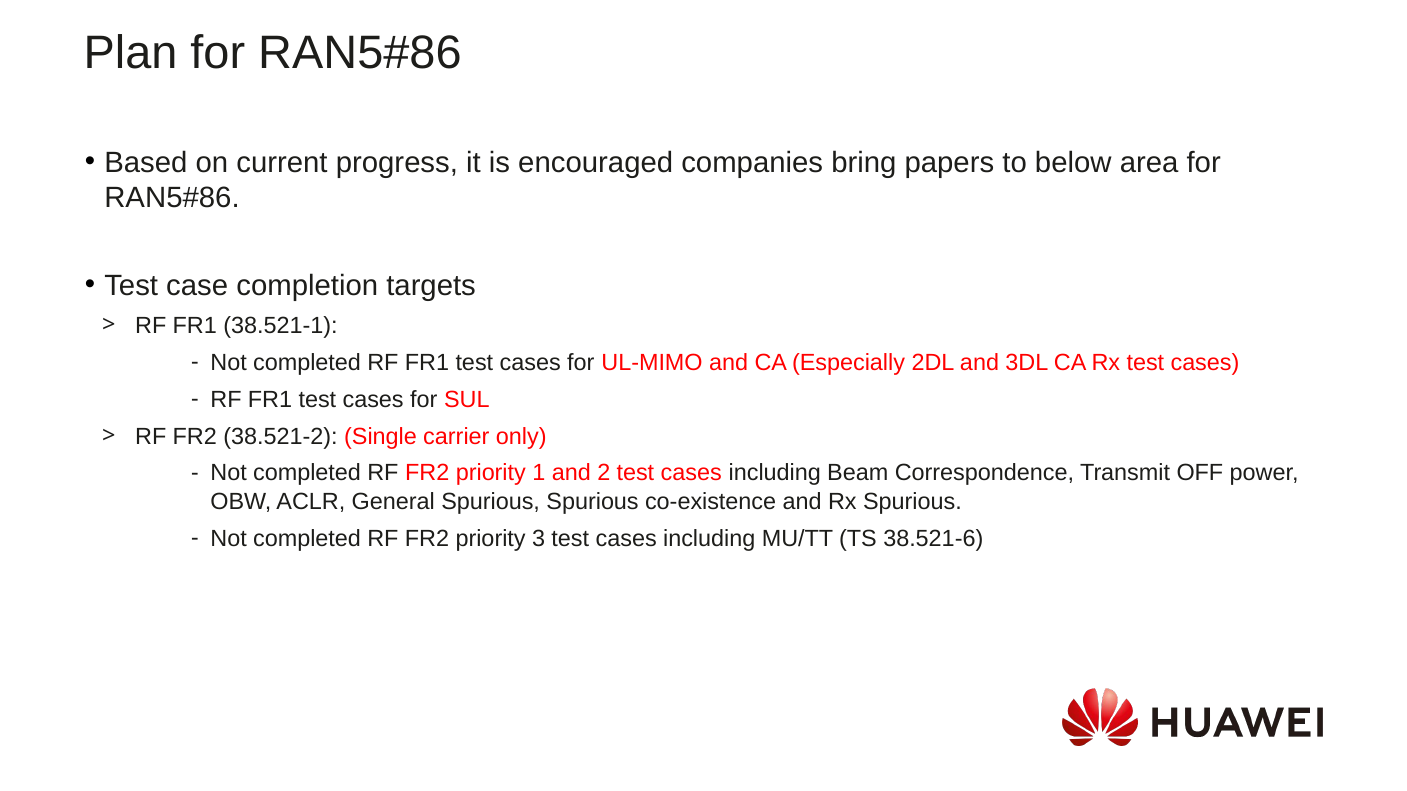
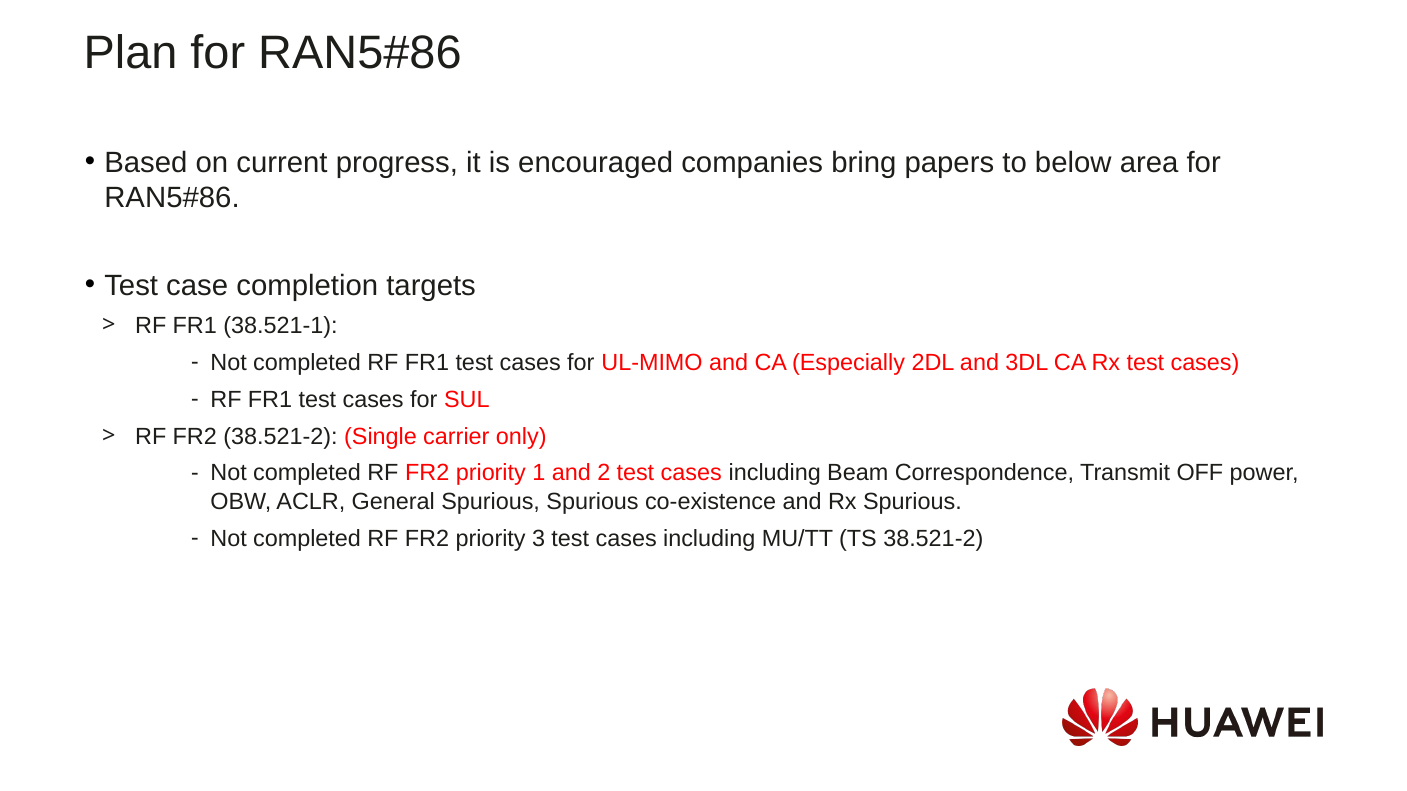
TS 38.521-6: 38.521-6 -> 38.521-2 (933, 538)
